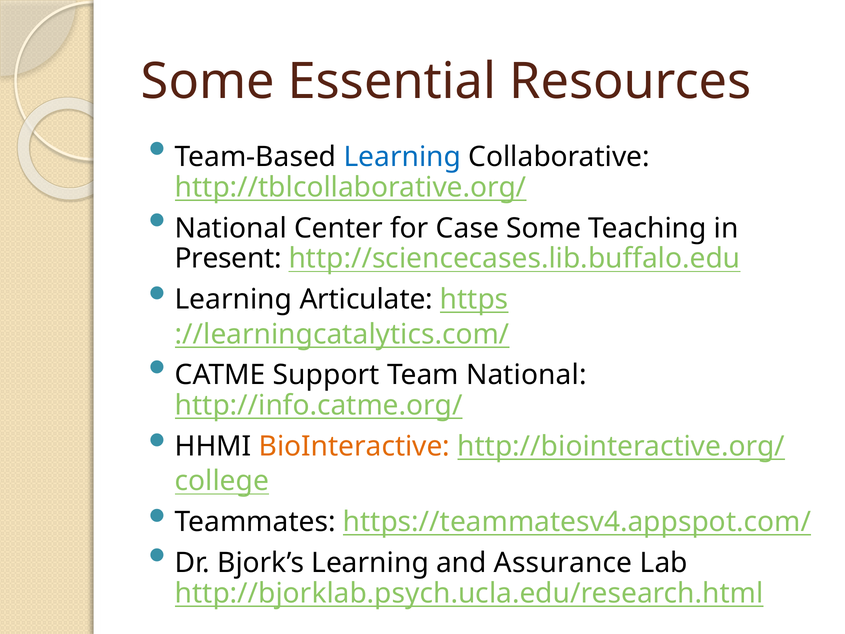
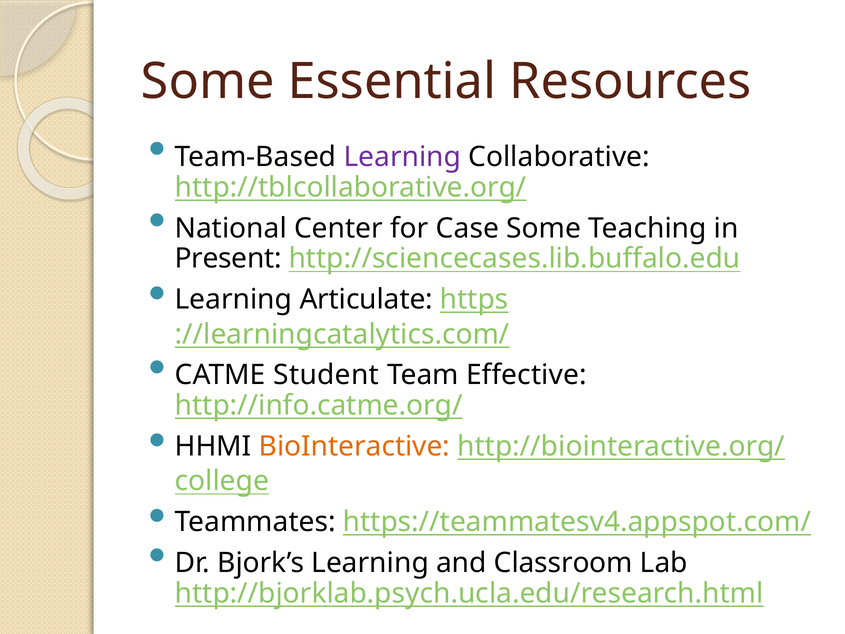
Learning colour: blue -> purple (402, 157)
Support: Support -> Student (326, 375)
Team National: National -> Effective (526, 375)
Assurance: Assurance -> Classroom (563, 563)
